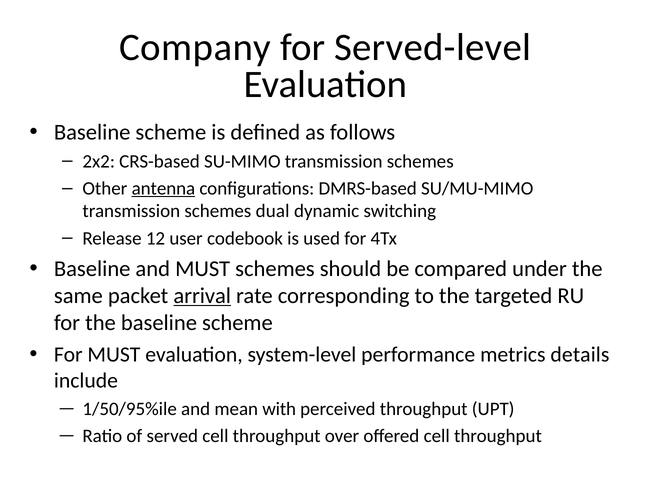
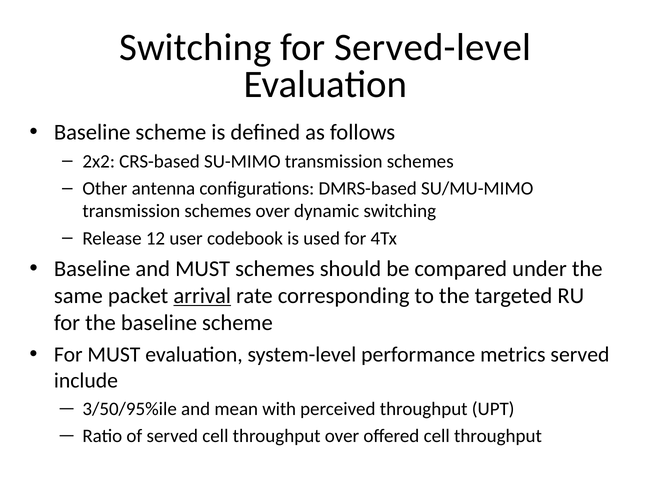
Company: Company -> Switching (195, 47)
antenna underline: present -> none (163, 188)
schemes dual: dual -> over (273, 211)
metrics details: details -> served (580, 355)
1/50/95%ile: 1/50/95%ile -> 3/50/95%ile (130, 409)
